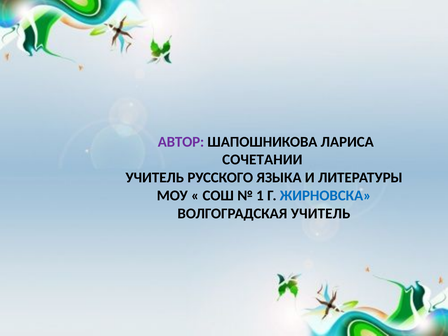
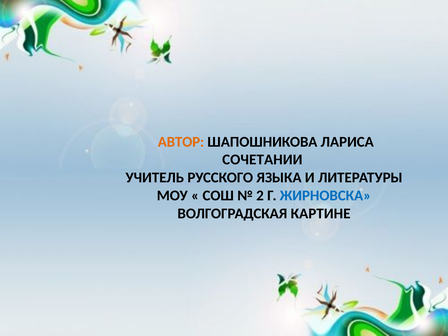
АВТОР colour: purple -> orange (181, 142)
1: 1 -> 2 (260, 196)
ВОЛГОГРАДСКАЯ УЧИТЕЛЬ: УЧИТЕЛЬ -> КАРТИНЕ (321, 213)
